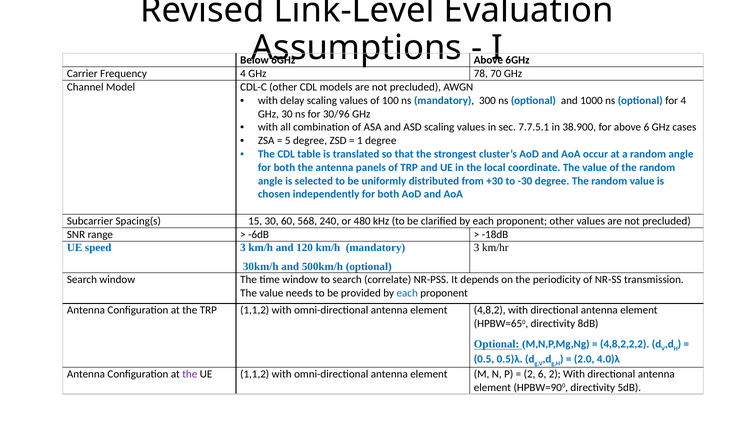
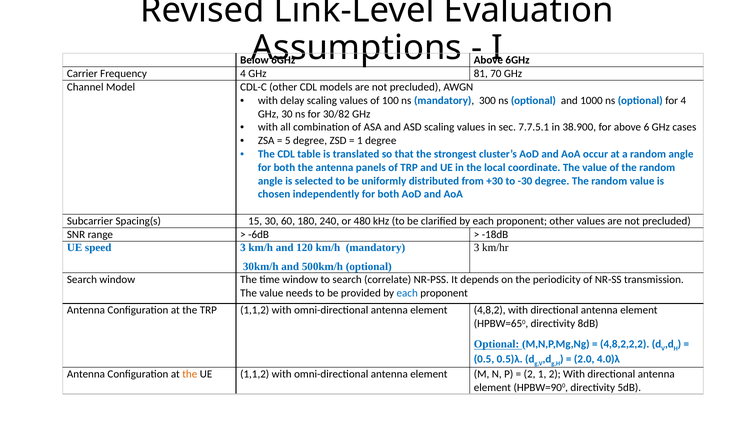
78: 78 -> 81 (481, 74)
30/96: 30/96 -> 30/82 (336, 114)
568: 568 -> 180 (307, 221)
the colour: purple -> orange (190, 374)
2 6: 6 -> 1 (542, 374)
